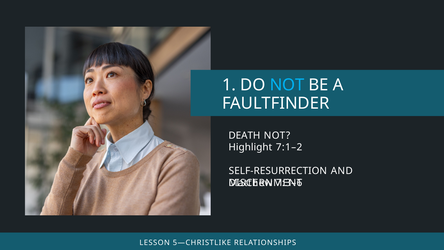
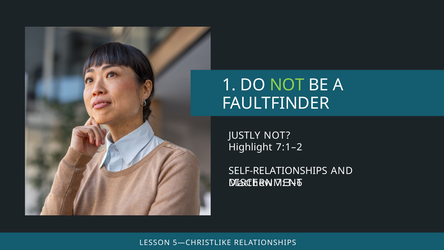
NOT colour: light blue -> light green (287, 85)
DEATH: DEATH -> JUSTLY (244, 135)
SELF-RESURRECTION: SELF-RESURRECTION -> SELF-RELATIONSHIPS (278, 171)
